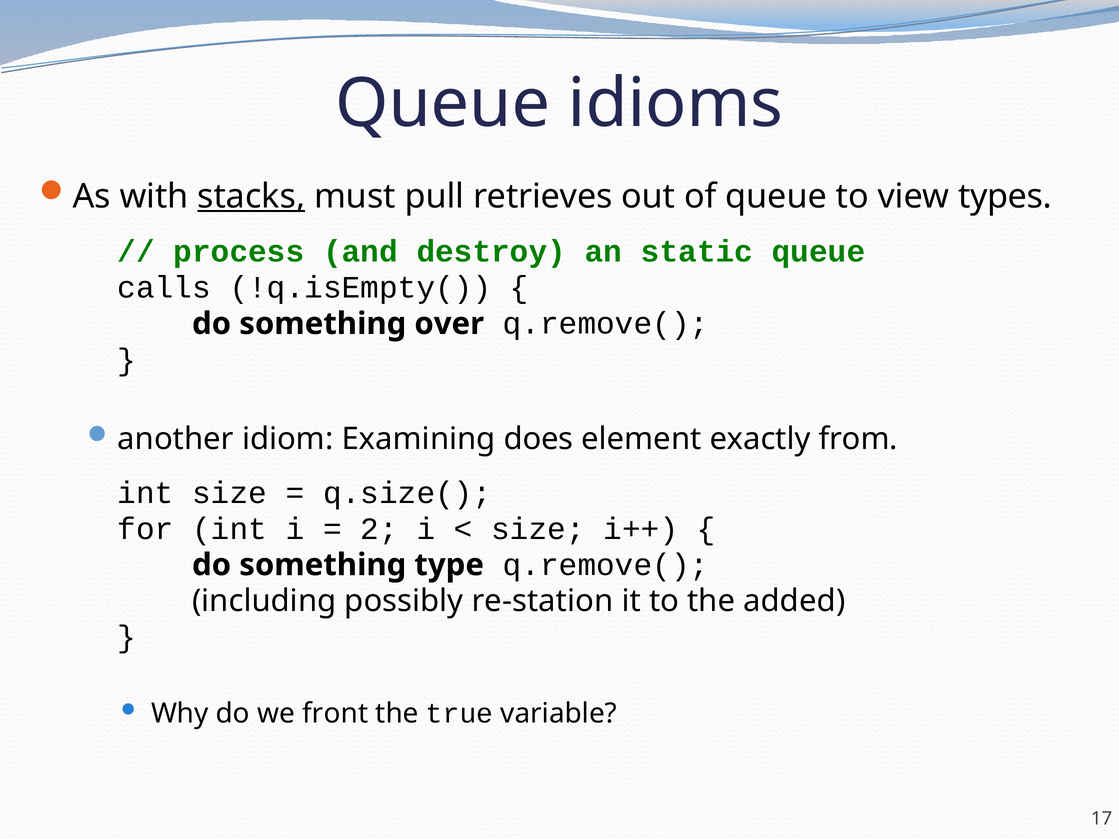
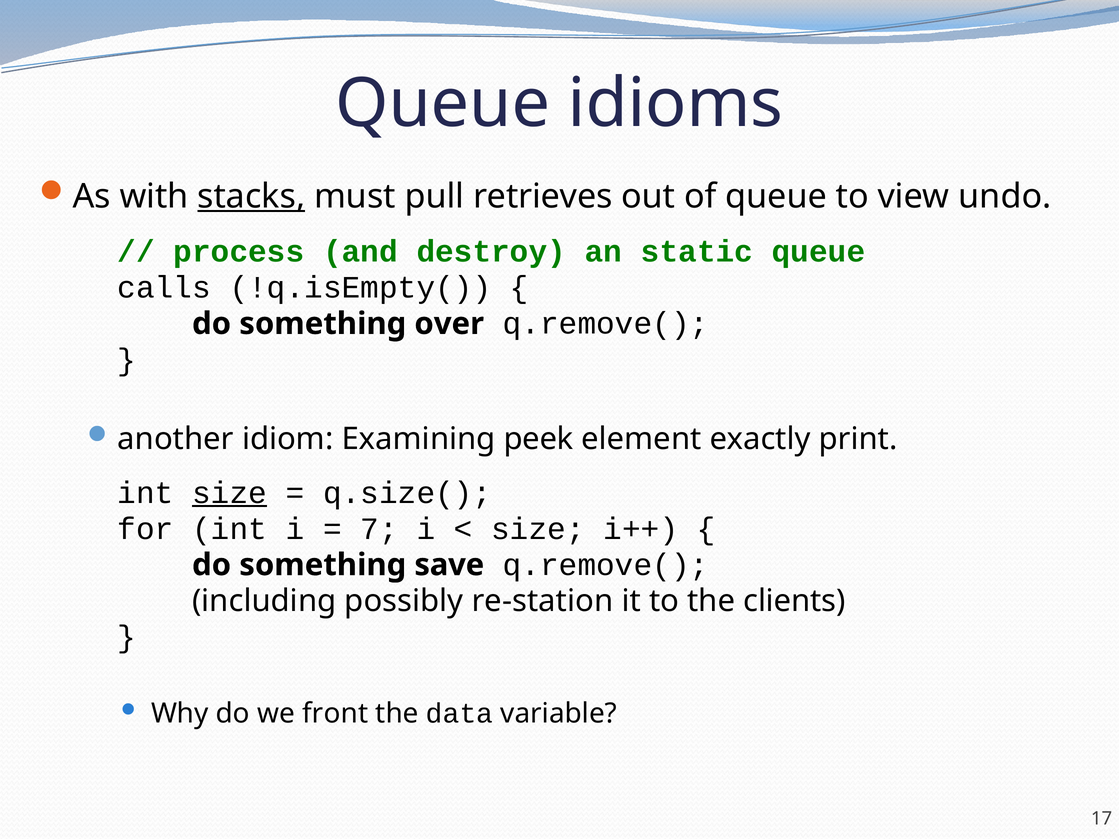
types: types -> undo (1005, 196)
does: does -> peek (539, 439)
from: from -> print (858, 439)
size underline: none -> present (229, 493)
2: 2 -> 7 (379, 529)
type: type -> save (449, 565)
added: added -> clients (794, 601)
true: true -> data (460, 714)
